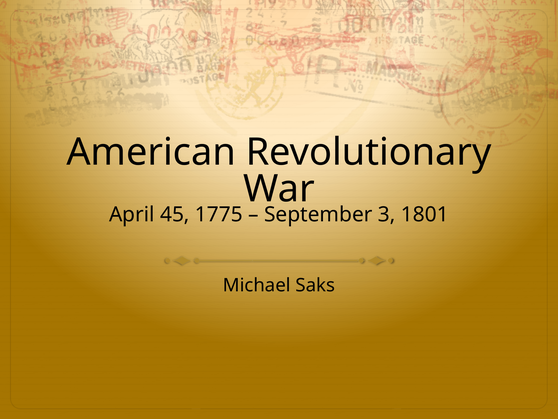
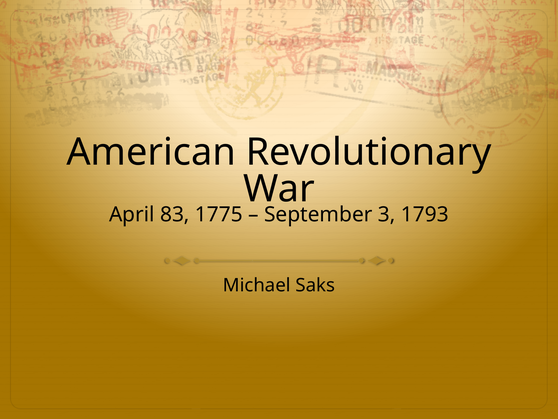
45: 45 -> 83 (175, 214)
1801: 1801 -> 1793 (425, 214)
